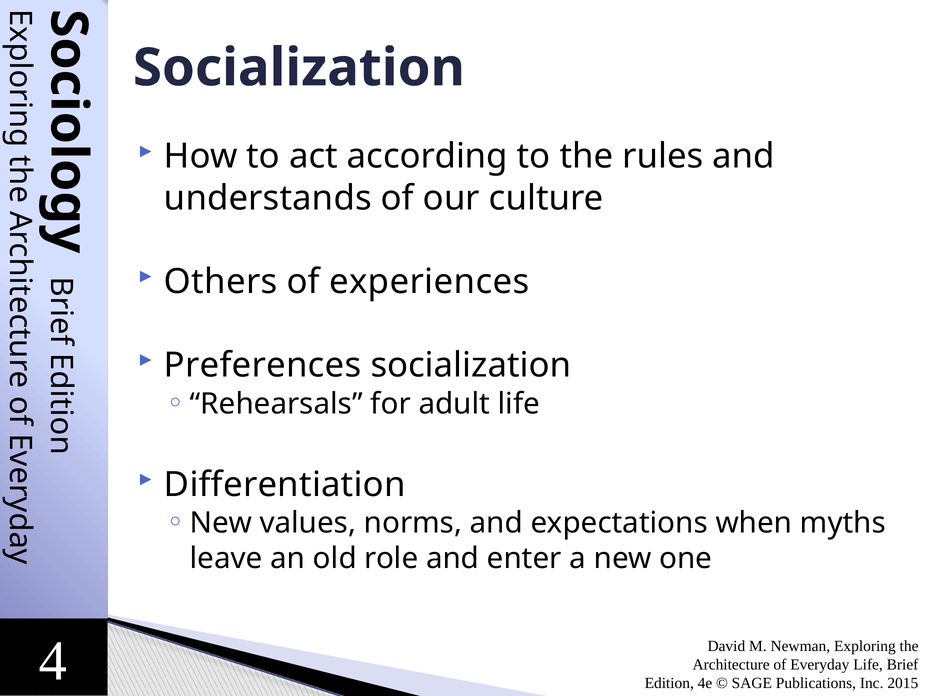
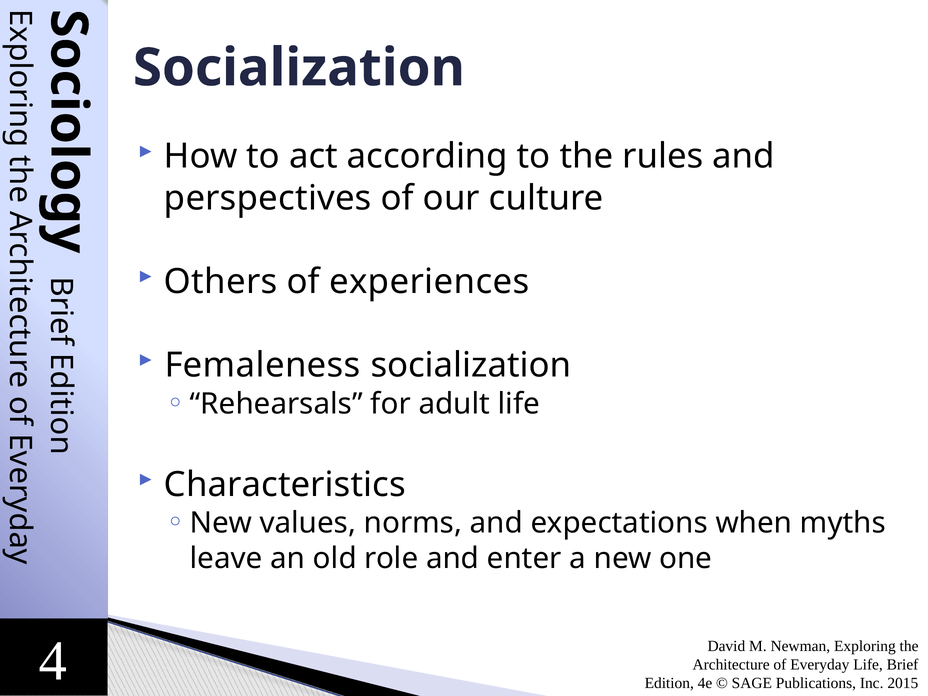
understands: understands -> perspectives (268, 198)
Preferences: Preferences -> Femaleness (263, 365)
Differentiation: Differentiation -> Characteristics (285, 485)
